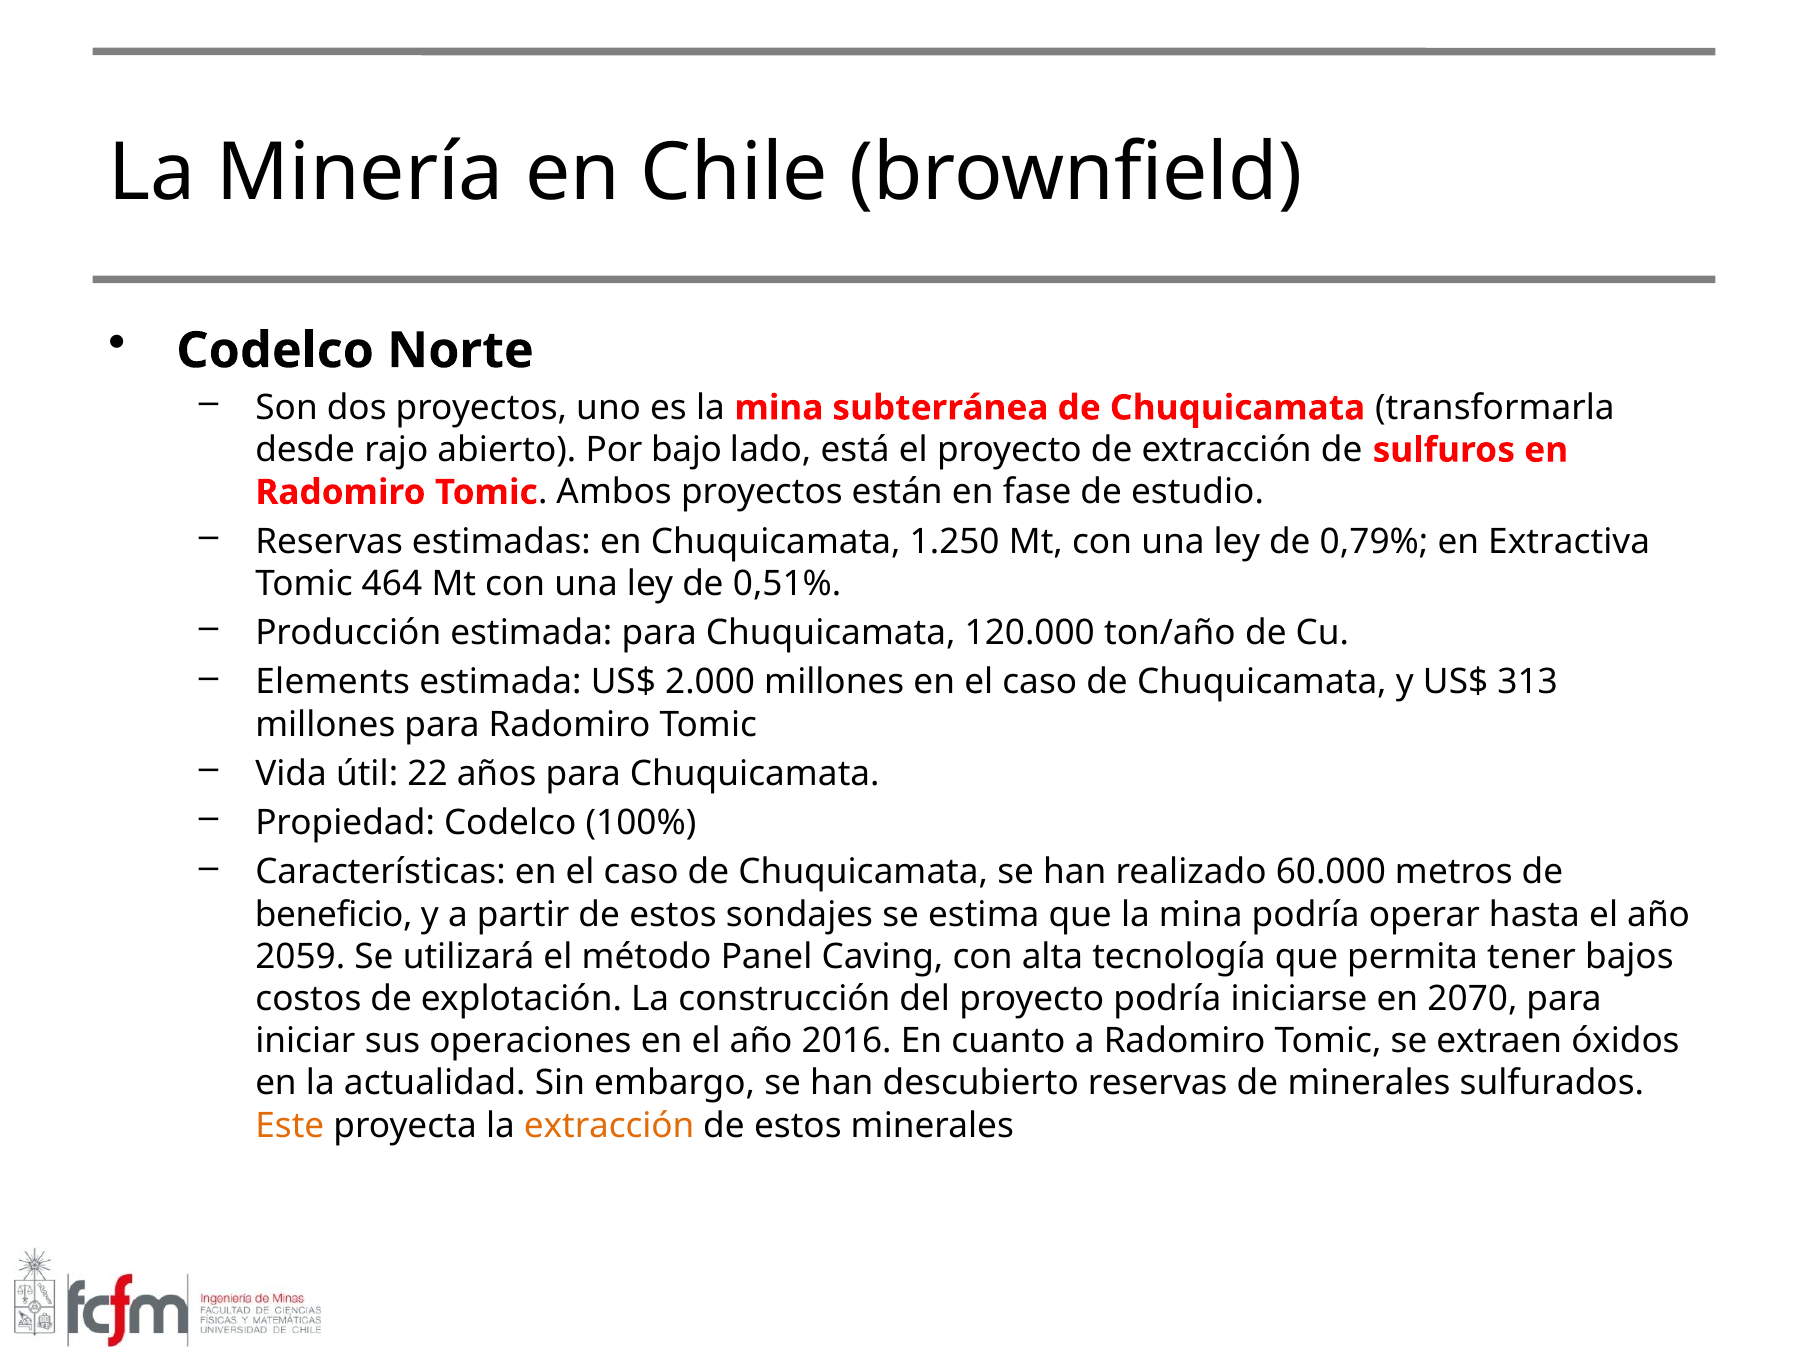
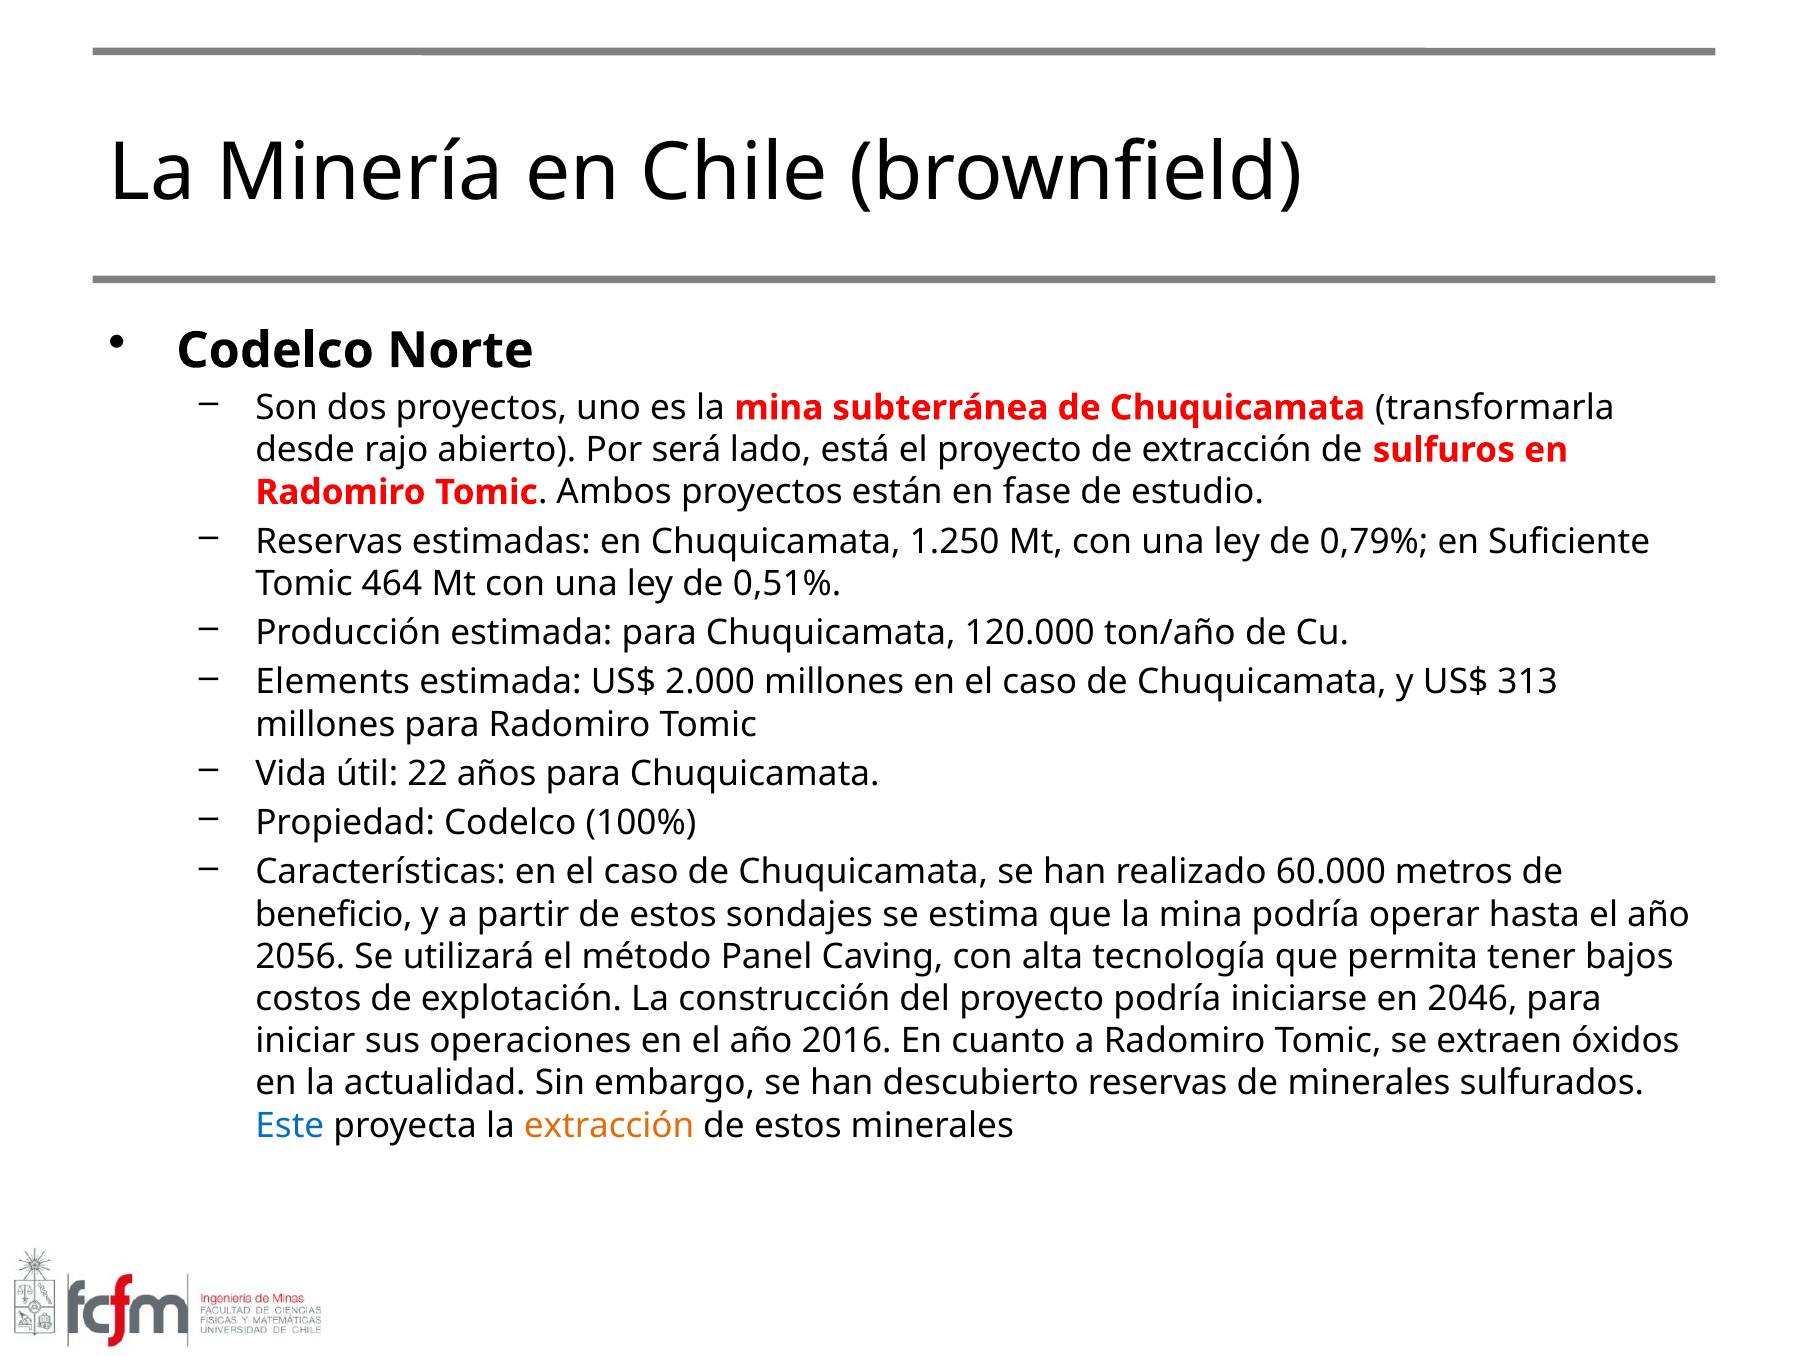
bajo: bajo -> será (686, 450)
Extractiva: Extractiva -> Suficiente (1569, 542)
2059: 2059 -> 2056 (300, 957)
2070: 2070 -> 2046 (1472, 999)
Este colour: orange -> blue (290, 1126)
